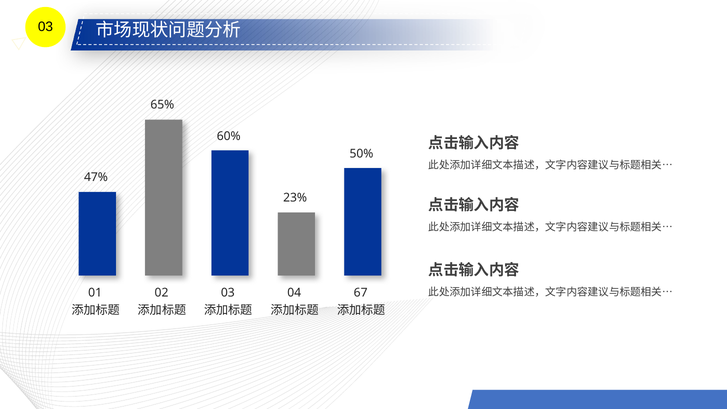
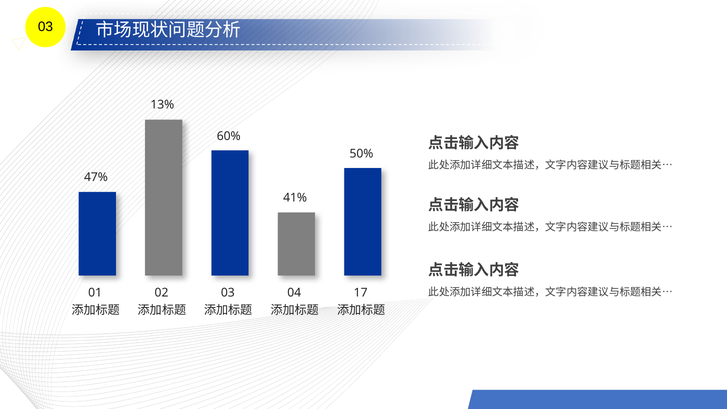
65%: 65% -> 13% (162, 105)
23%: 23% -> 41% (295, 198)
67: 67 -> 17 (361, 293)
